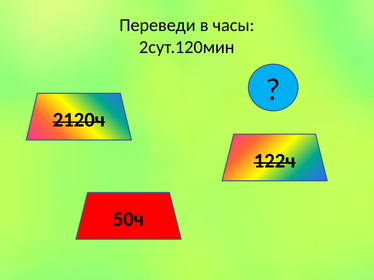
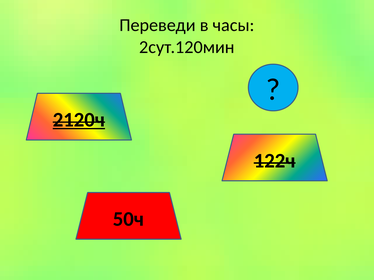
2120ч underline: none -> present (79, 120)
